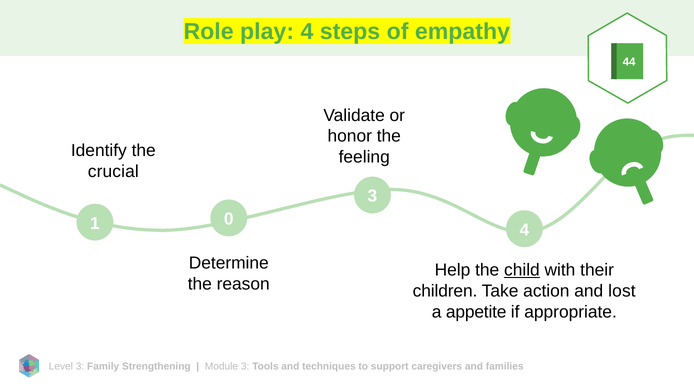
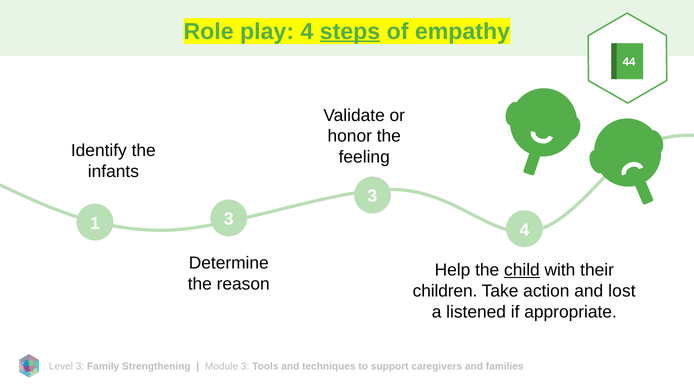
steps underline: none -> present (350, 31)
crucial: crucial -> infants (113, 172)
1 0: 0 -> 3 (229, 219)
appetite: appetite -> listened (476, 312)
